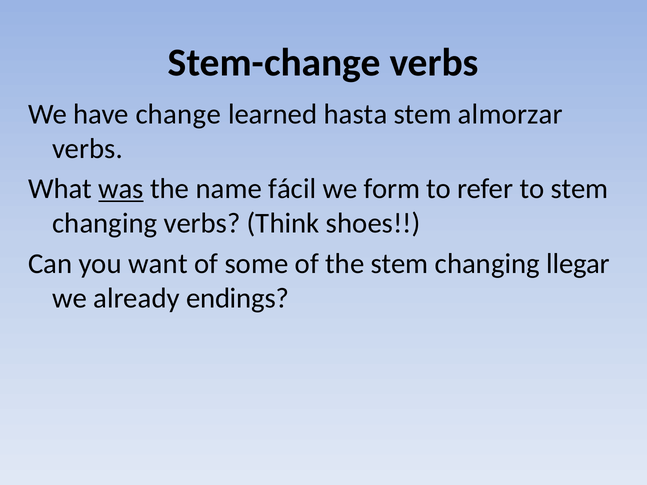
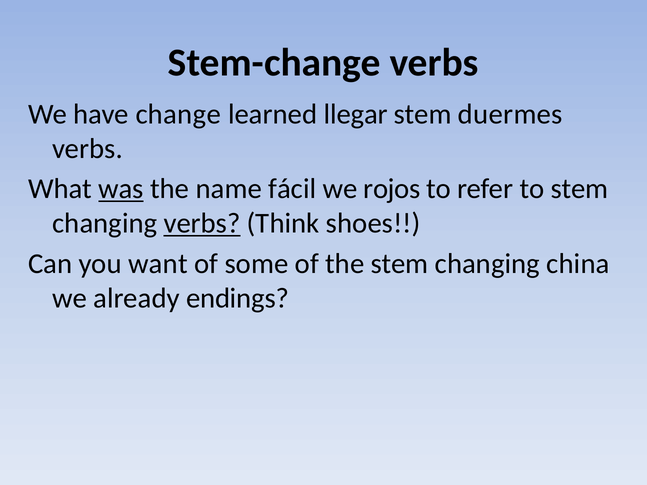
hasta: hasta -> llegar (356, 114)
almorzar: almorzar -> duermes (510, 114)
form: form -> rojos (392, 189)
verbs underline: none -> present (202, 223)
llegar: llegar -> china (578, 264)
